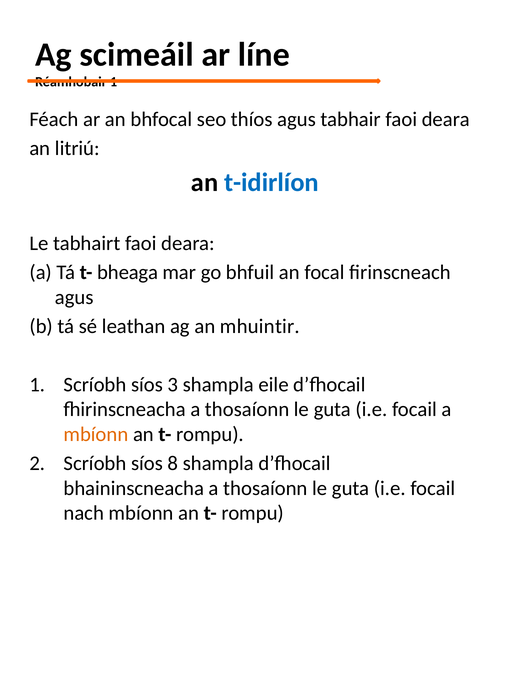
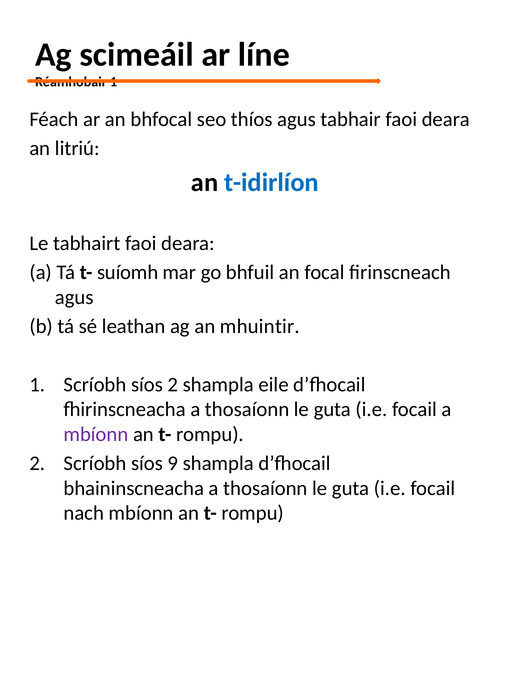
bheaga: bheaga -> suíomh (128, 272)
síos 3: 3 -> 2 (173, 384)
mbíonn colour: orange -> purple (96, 434)
8: 8 -> 9 (173, 463)
